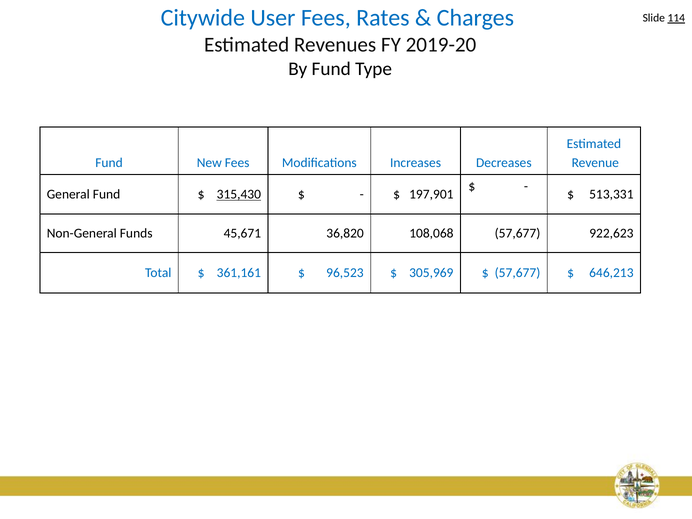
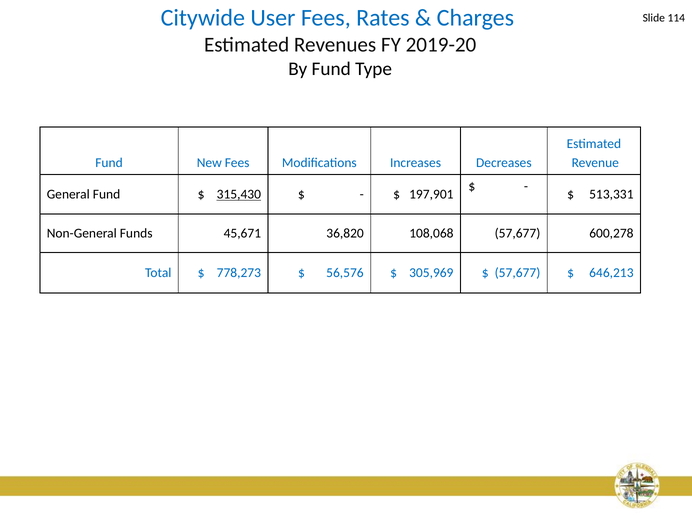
114 underline: present -> none (676, 18)
922,623: 922,623 -> 600,278 (611, 233)
361,161: 361,161 -> 778,273 (239, 273)
96,523: 96,523 -> 56,576 (345, 273)
